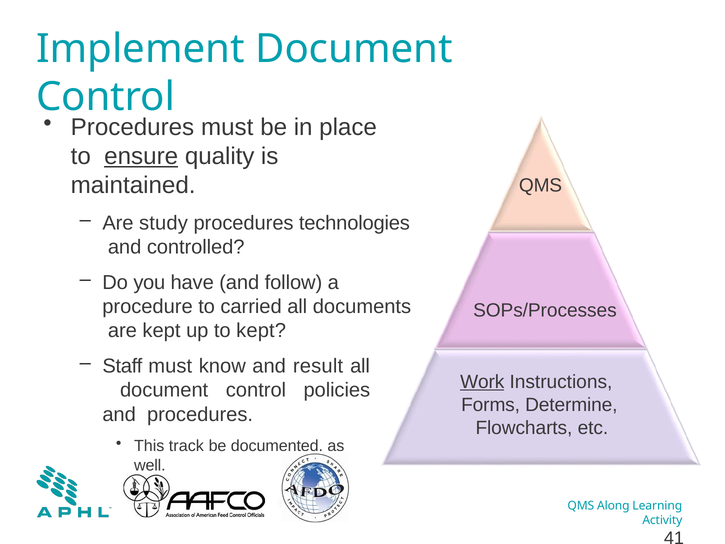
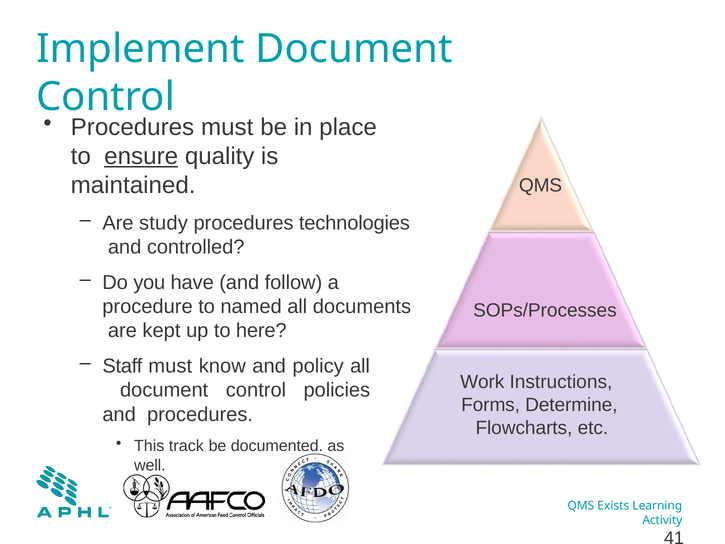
carried: carried -> named (251, 306)
to kept: kept -> here (261, 331)
result: result -> policy (318, 366)
Work underline: present -> none (482, 382)
Along: Along -> Exists (613, 506)
